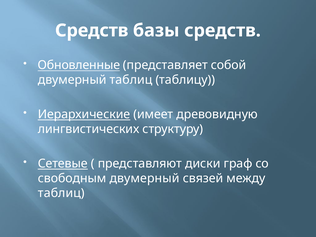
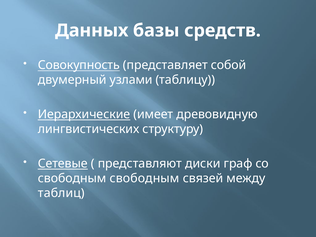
Средств: Средств -> Данных (92, 30)
Обновленные: Обновленные -> Совокупность (79, 65)
двумерный таблиц: таблиц -> узлами (131, 80)
свободным двумерный: двумерный -> свободным (144, 178)
